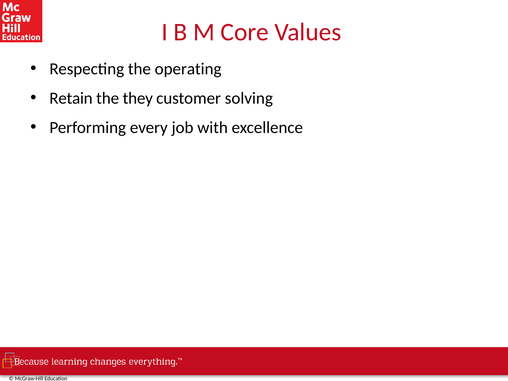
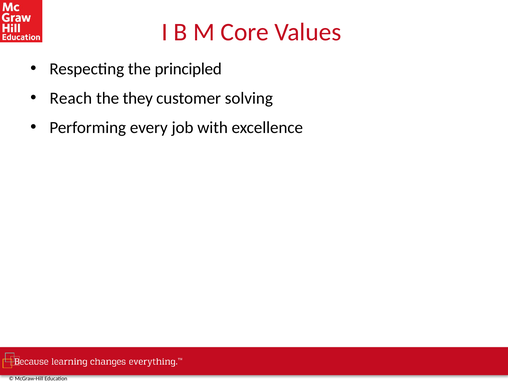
operating: operating -> principled (188, 69)
Retain: Retain -> Reach (71, 98)
